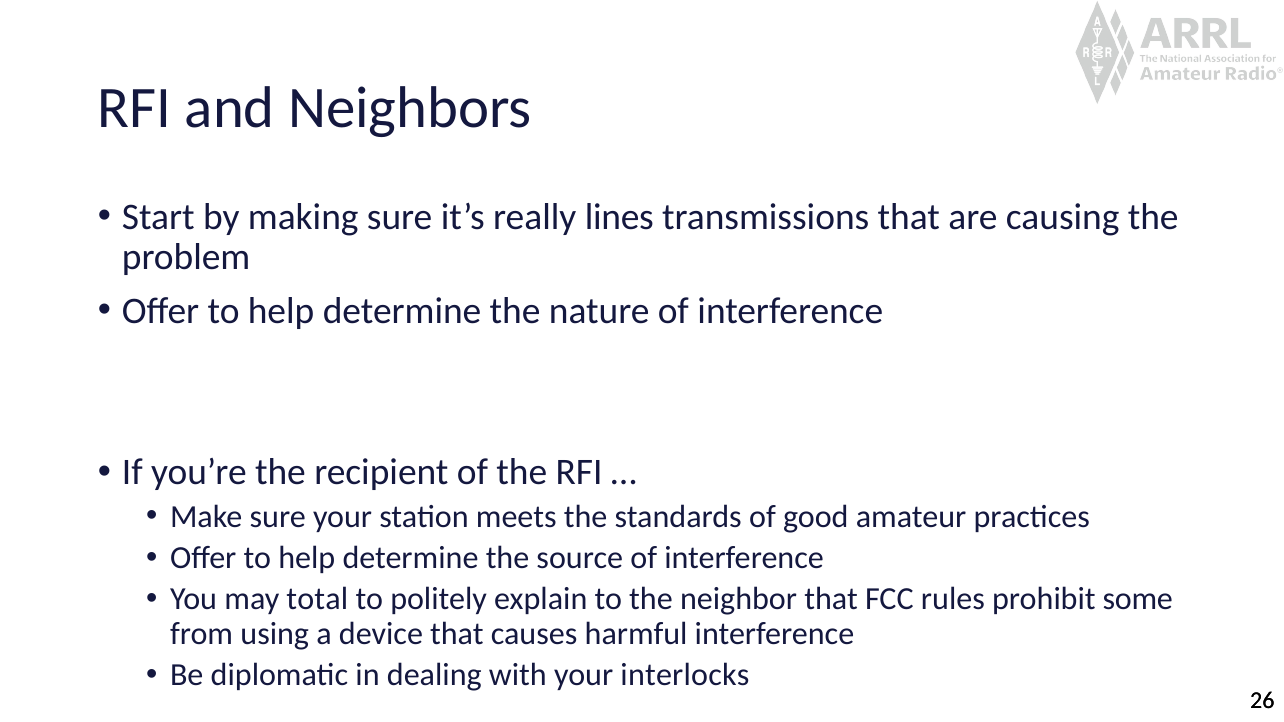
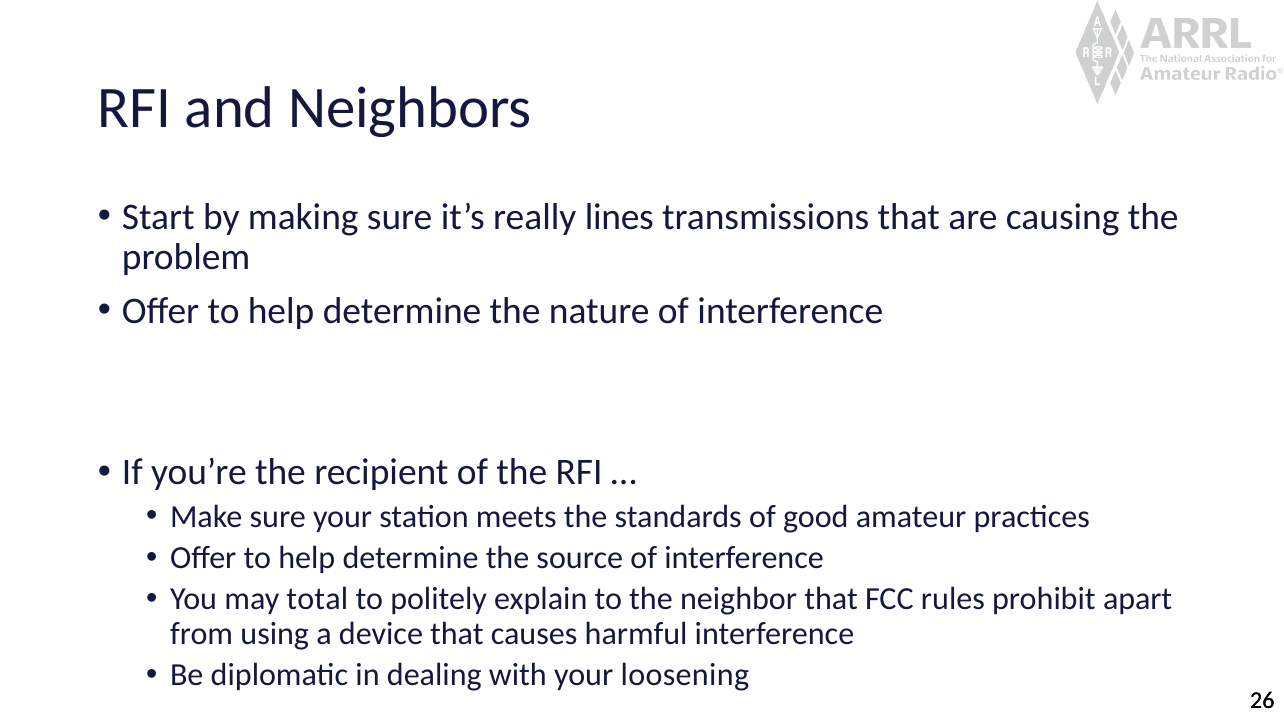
some: some -> apart (1138, 599)
interlocks: interlocks -> loosening (685, 675)
